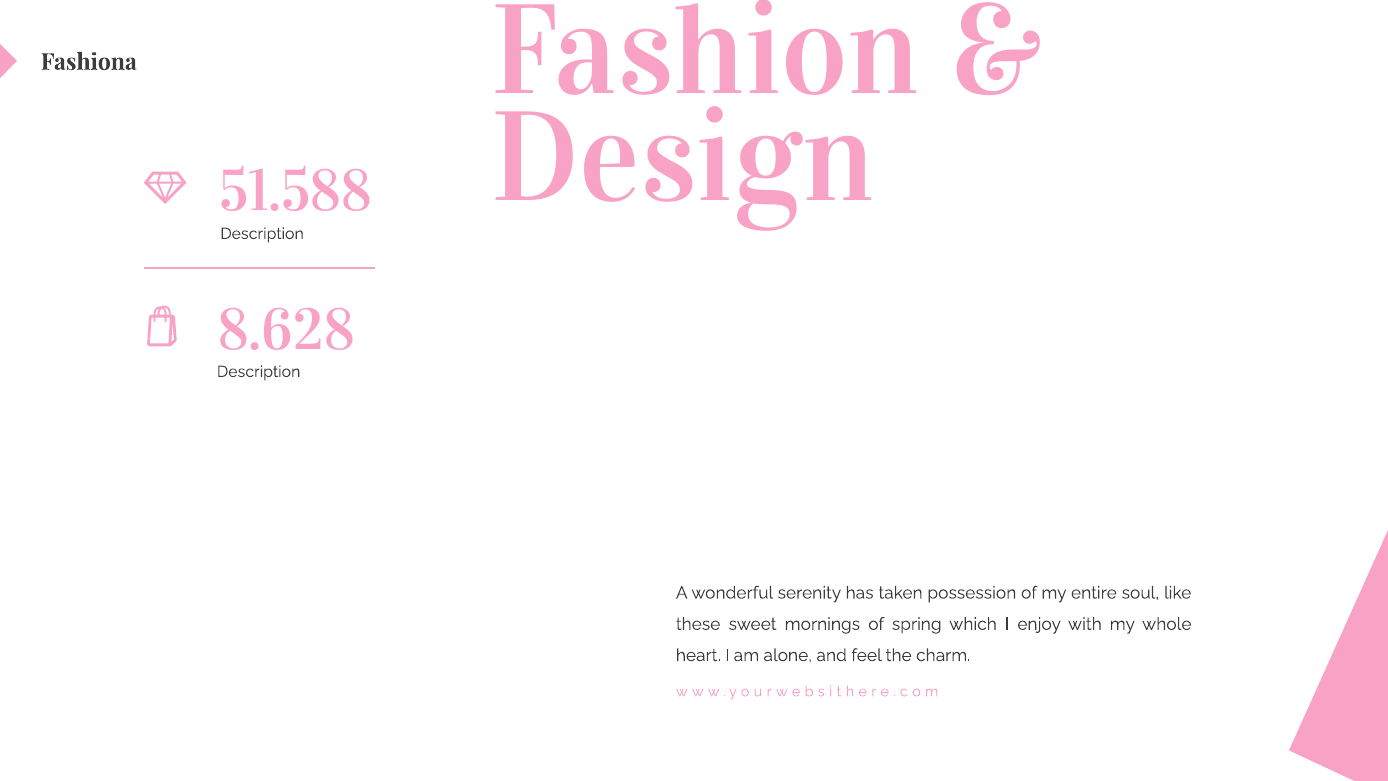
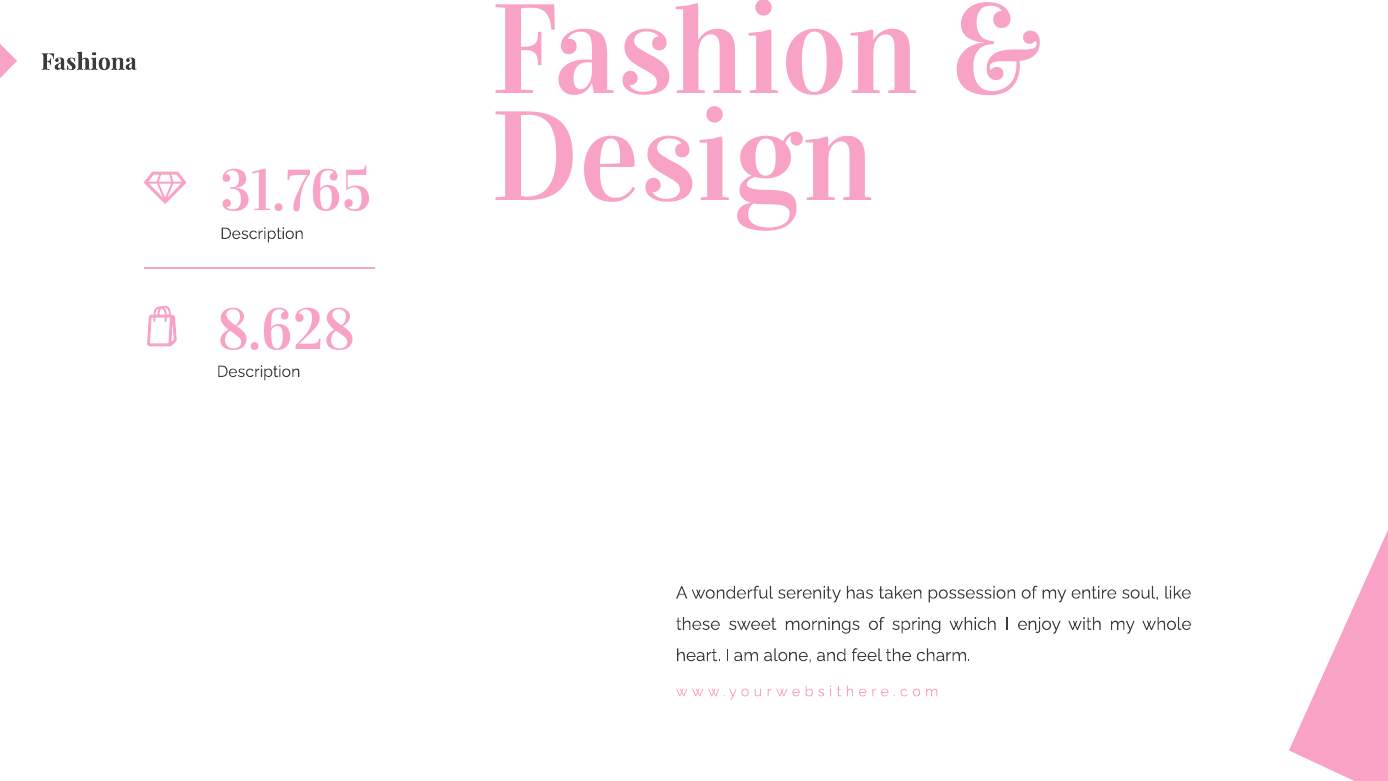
51.588: 51.588 -> 31.765 (296, 192)
